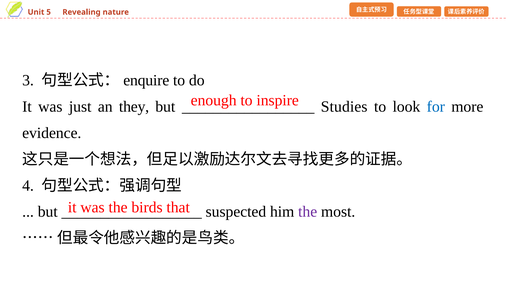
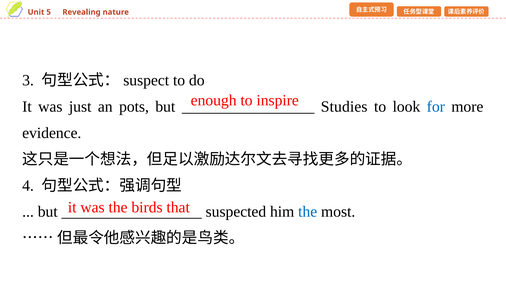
enquire: enquire -> suspect (146, 80)
they: they -> pots (134, 107)
the colour: purple -> blue (308, 211)
